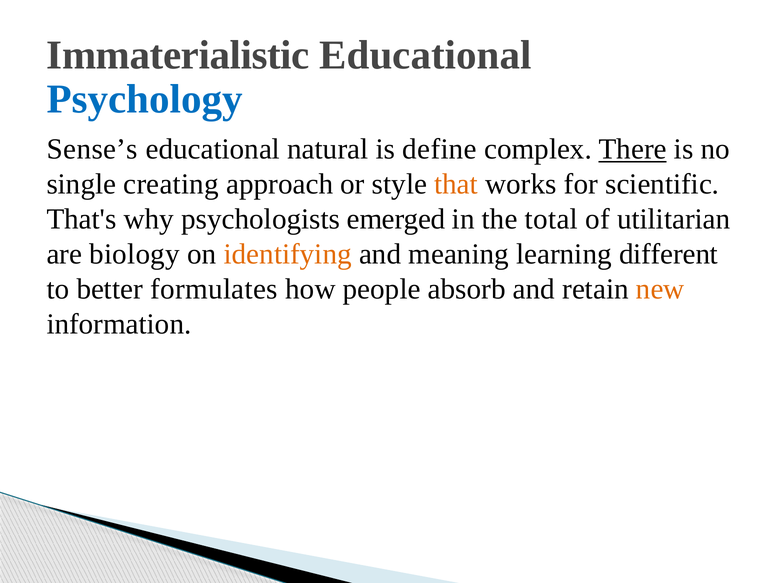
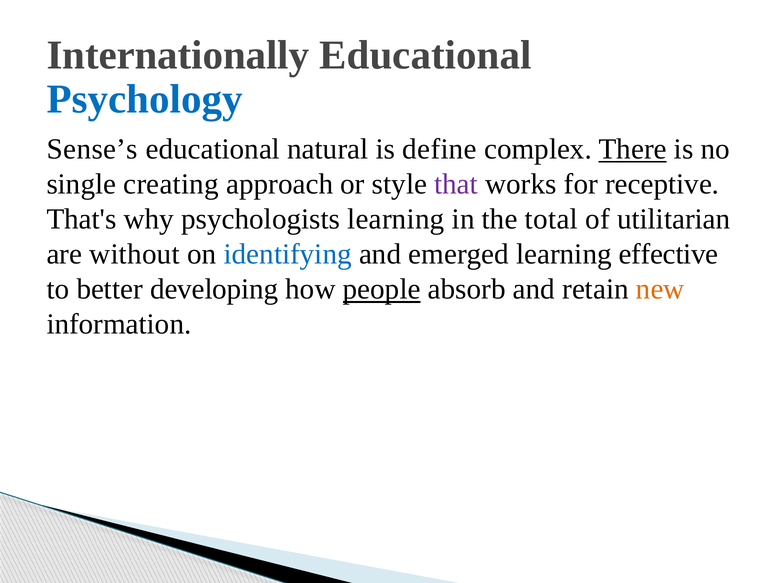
Immaterialistic: Immaterialistic -> Internationally (178, 55)
that colour: orange -> purple (456, 184)
scientific: scientific -> receptive (662, 184)
psychologists emerged: emerged -> learning (396, 220)
biology: biology -> without (135, 255)
identifying colour: orange -> blue (288, 255)
meaning: meaning -> emerged (459, 255)
different: different -> effective (669, 255)
formulates: formulates -> developing (214, 290)
people underline: none -> present (382, 290)
